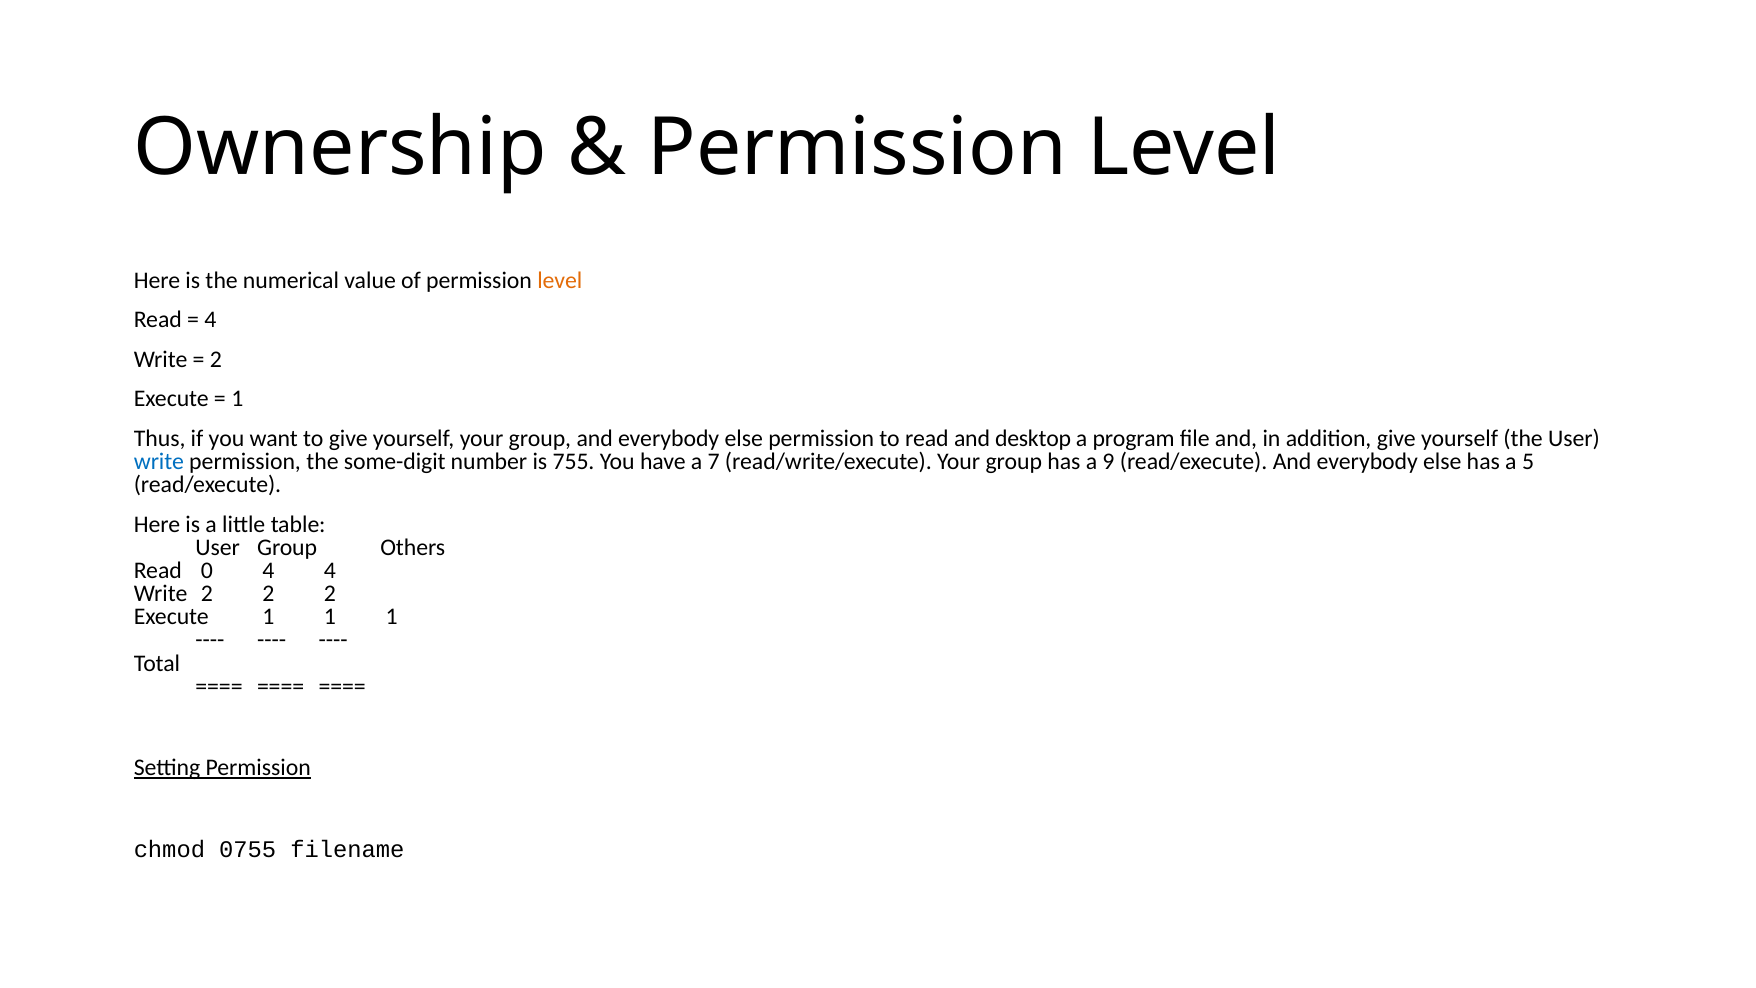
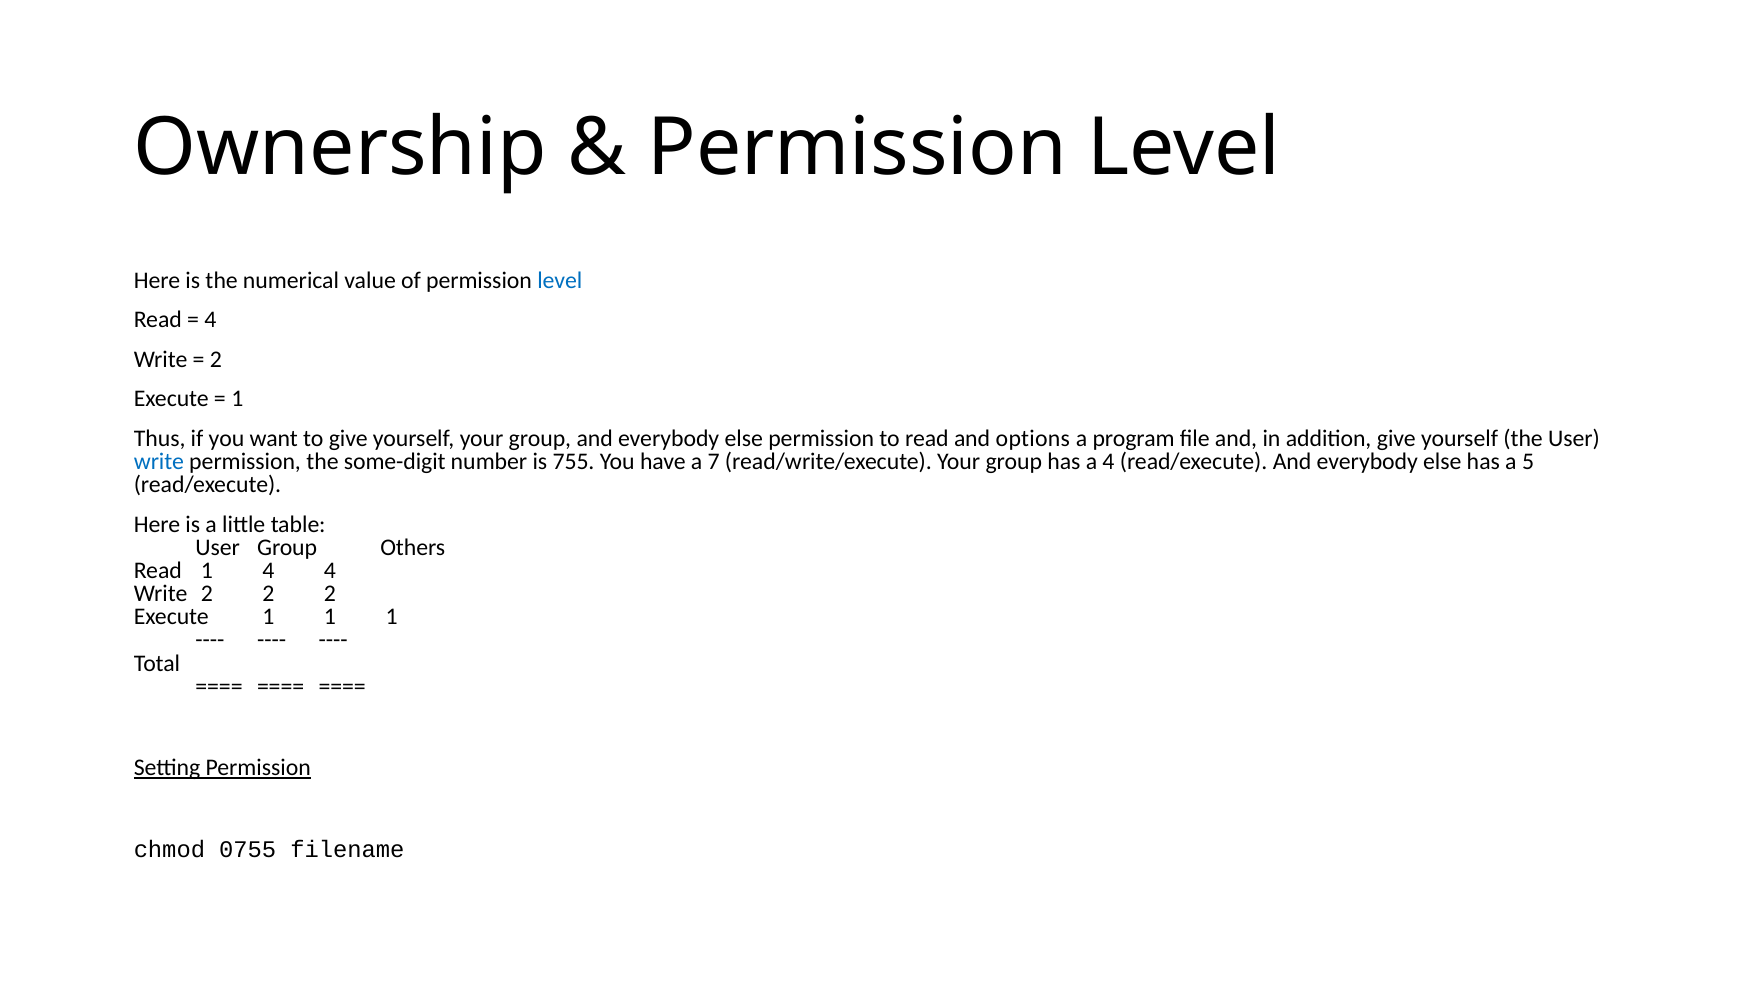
level colour: orange -> blue (560, 280)
desktop: desktop -> options (1033, 438)
a 9: 9 -> 4 (1109, 462)
Read 0: 0 -> 1 (207, 570)
